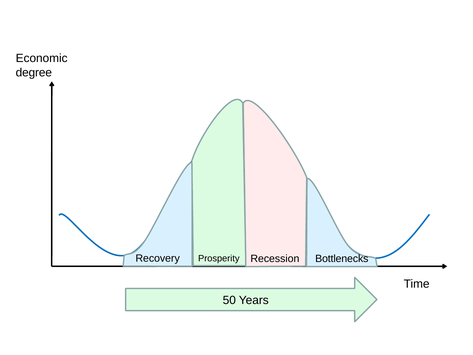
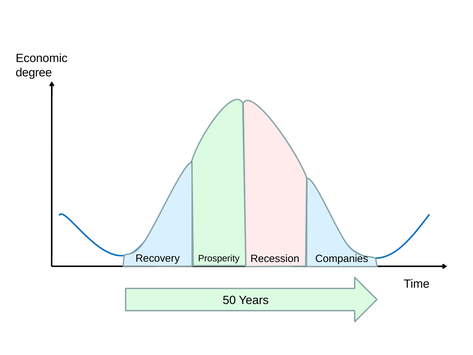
Bottlenecks: Bottlenecks -> Companies (342, 258)
